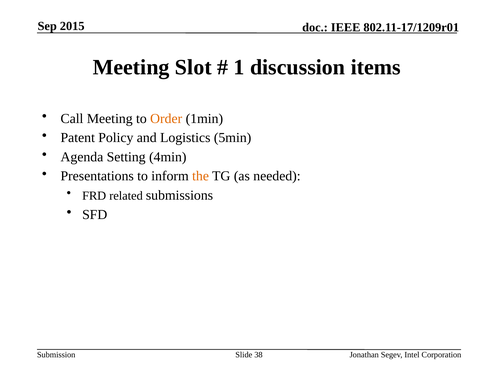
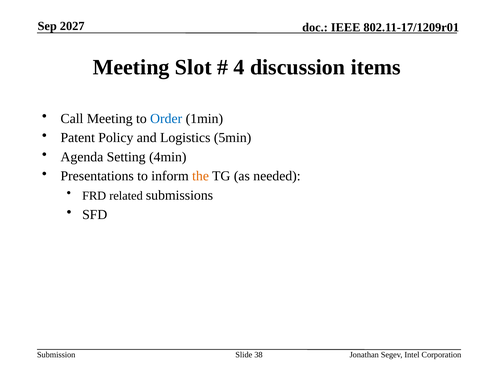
2015: 2015 -> 2027 (72, 26)
1: 1 -> 4 (239, 67)
Order colour: orange -> blue (166, 119)
